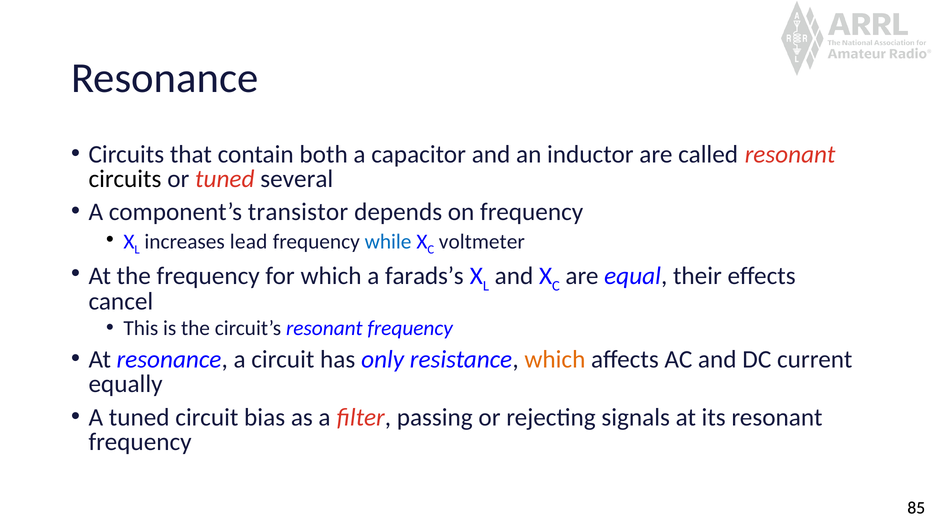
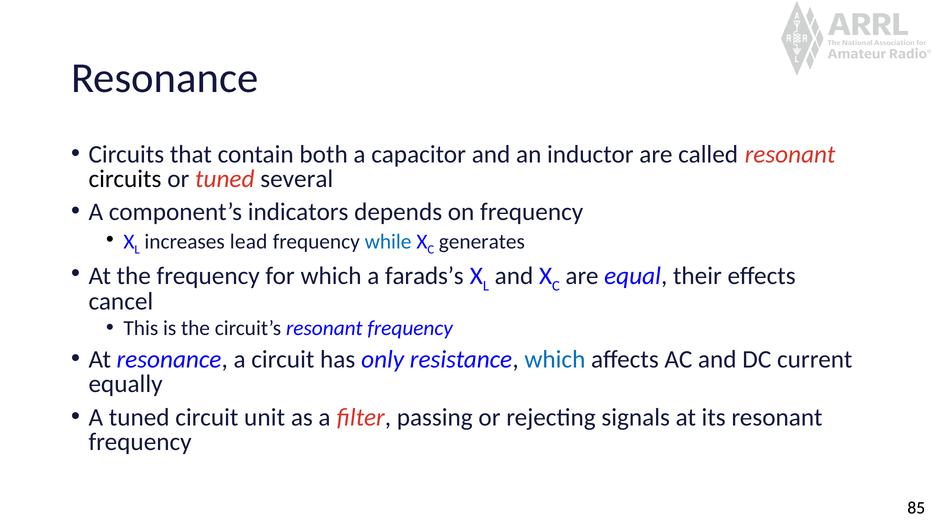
transistor: transistor -> indicators (298, 212)
voltmeter: voltmeter -> generates (482, 242)
which colour: orange -> blue (555, 360)
bias: bias -> unit (265, 417)
